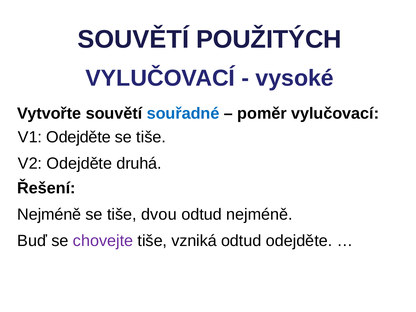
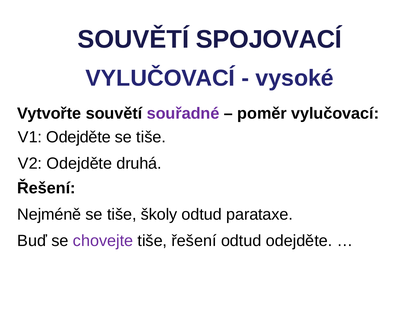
POUŽITÝCH: POUŽITÝCH -> SPOJOVACÍ (269, 39)
souřadné colour: blue -> purple (183, 113)
dvou: dvou -> školy (159, 215)
odtud nejméně: nejméně -> parataxe (260, 215)
tiše vzniká: vzniká -> řešení (194, 241)
